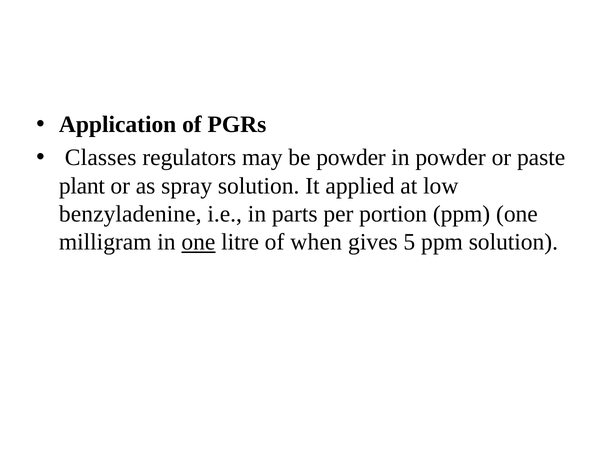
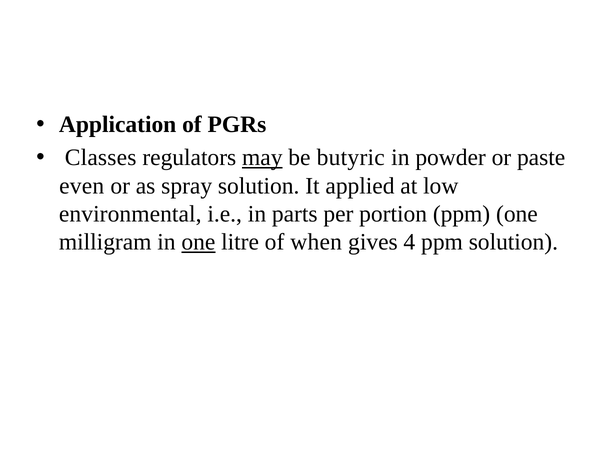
may underline: none -> present (262, 158)
be powder: powder -> butyric (351, 158)
plant: plant -> even (82, 186)
benzyladenine: benzyladenine -> environmental (130, 214)
5: 5 -> 4 (409, 242)
